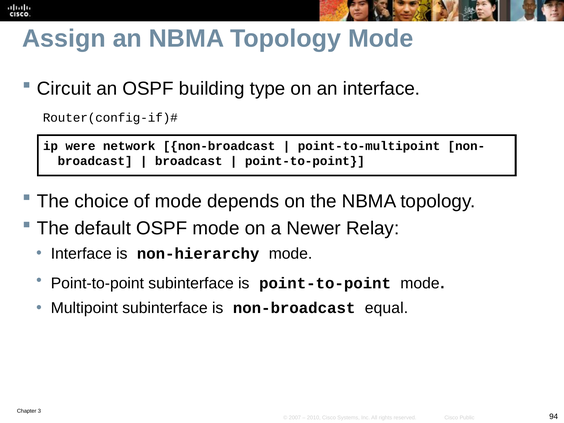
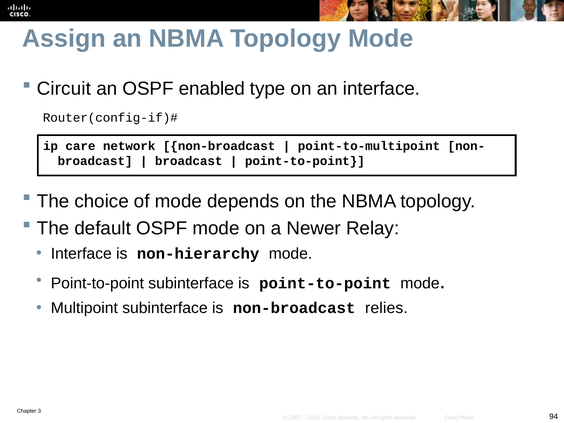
building: building -> enabled (212, 89)
were: were -> care (80, 146)
equal: equal -> relies (386, 308)
